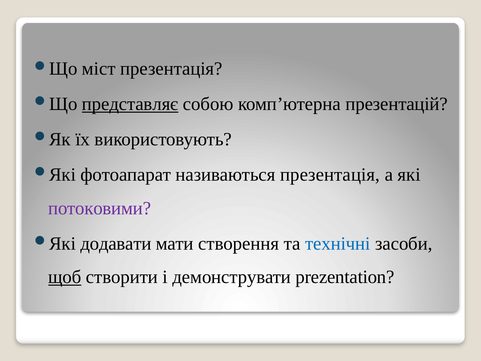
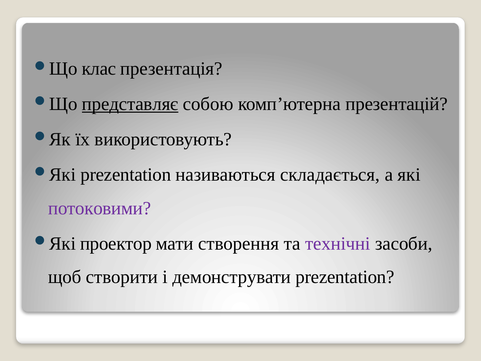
міст: міст -> клас (99, 69)
фотоапарат: фотоапарат -> prezentation (126, 175)
називаються презентація: презентація -> складається (330, 175)
додавати: додавати -> проектор (116, 243)
технічні colour: blue -> purple (338, 243)
щоб underline: present -> none (65, 277)
